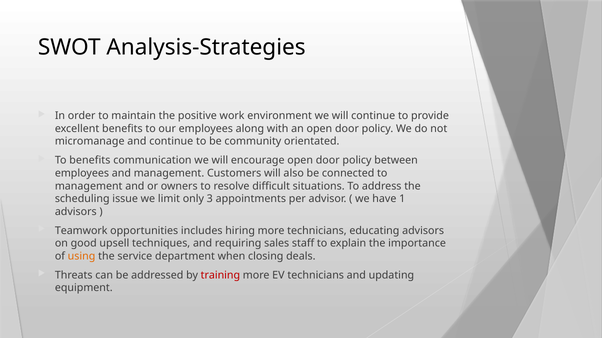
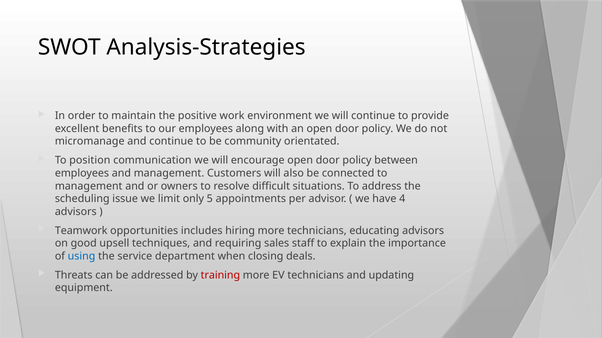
To benefits: benefits -> position (90, 161)
3: 3 -> 5 (210, 199)
1: 1 -> 4 (402, 199)
using colour: orange -> blue (82, 257)
